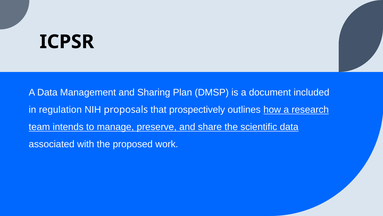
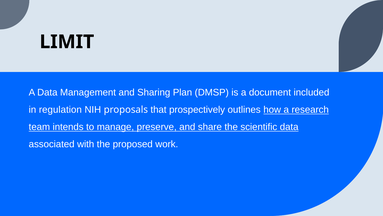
ICPSR: ICPSR -> LIMIT (67, 42)
